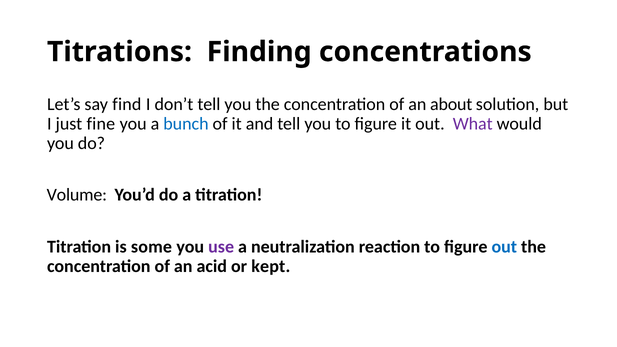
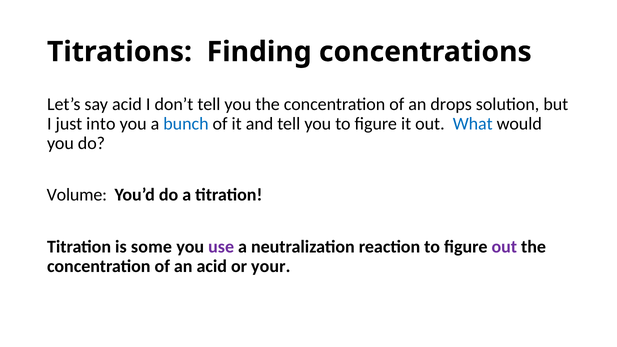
say find: find -> acid (127, 104)
about: about -> drops (451, 104)
fine: fine -> into (101, 124)
What colour: purple -> blue (473, 124)
out colour: blue -> purple (504, 247)
kept: kept -> your (271, 266)
